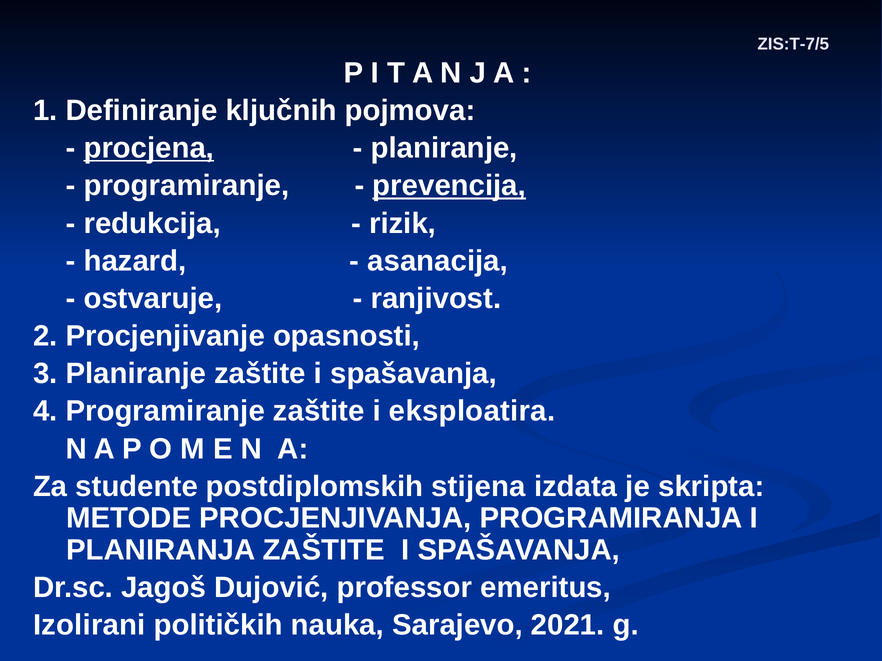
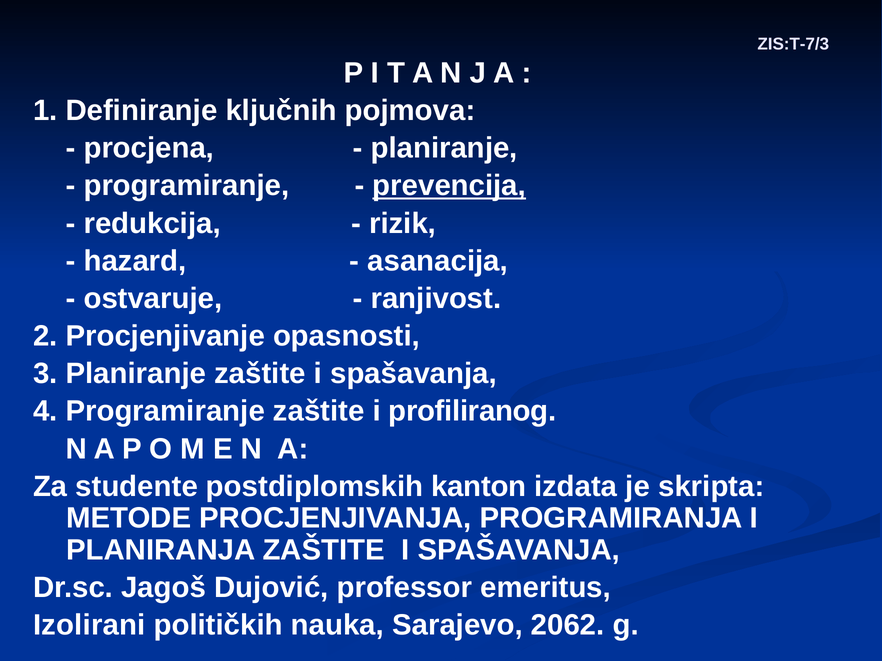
ZIS:T-7/5: ZIS:T-7/5 -> ZIS:T-7/3 (793, 44)
procjena underline: present -> none (149, 148)
eksploatira: eksploatira -> profiliranog (472, 412)
stijena: stijena -> kanton (479, 487)
2021: 2021 -> 2062 (568, 625)
